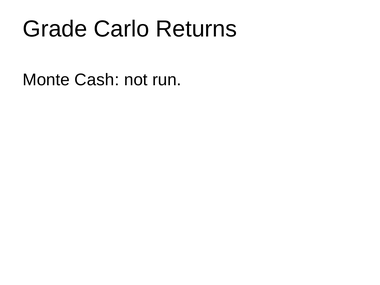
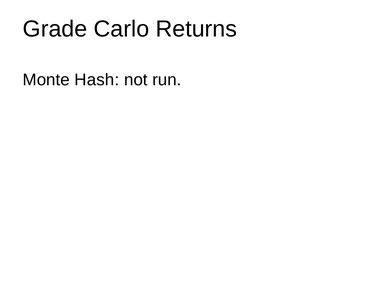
Cash: Cash -> Hash (97, 80)
